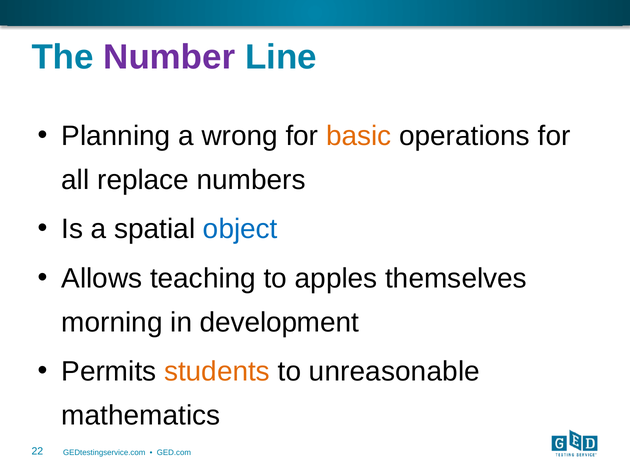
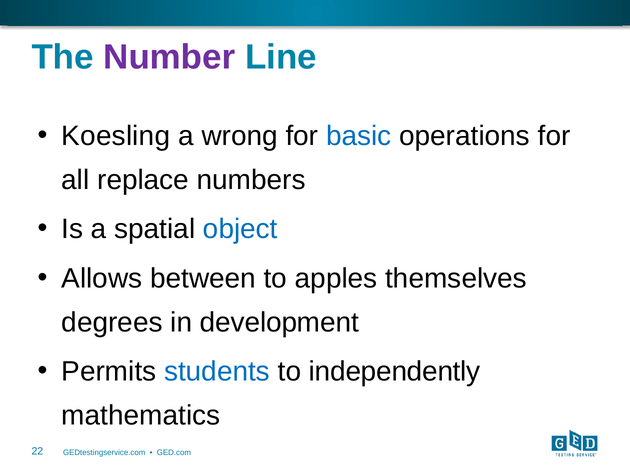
Planning: Planning -> Koesling (116, 136)
basic colour: orange -> blue (359, 136)
teaching: teaching -> between (203, 278)
morning: morning -> degrees (112, 322)
students colour: orange -> blue (217, 371)
unreasonable: unreasonable -> independently (395, 371)
